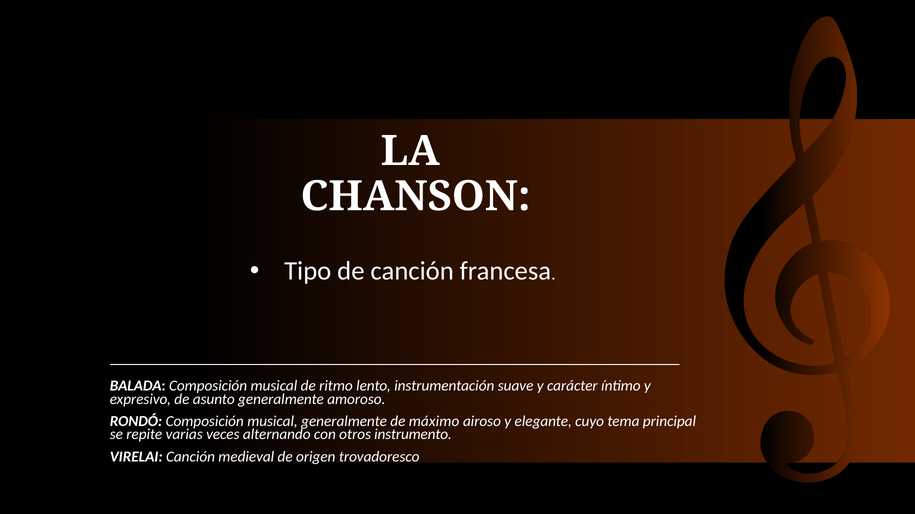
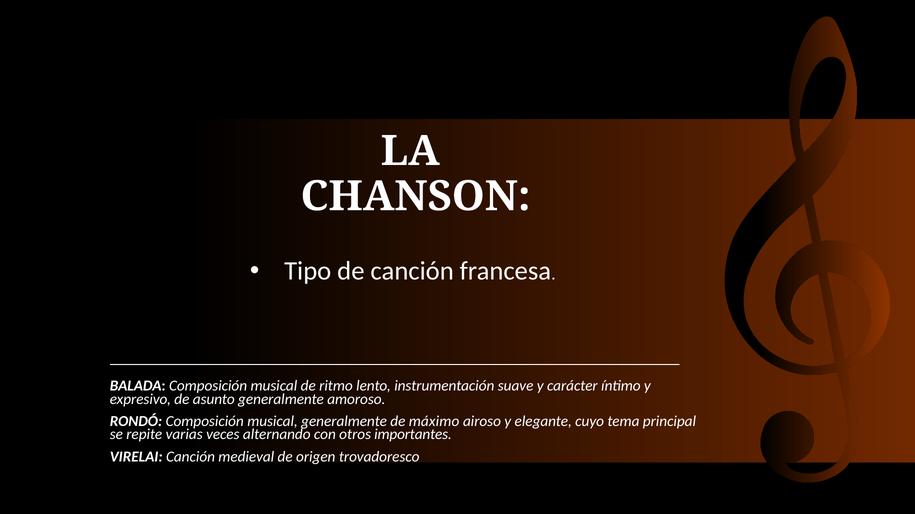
instrumento: instrumento -> importantes (413, 435)
